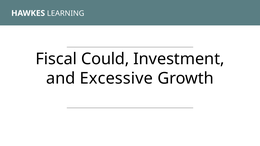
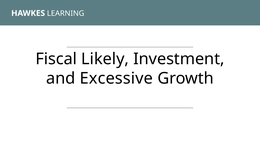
Could: Could -> Likely (105, 59)
